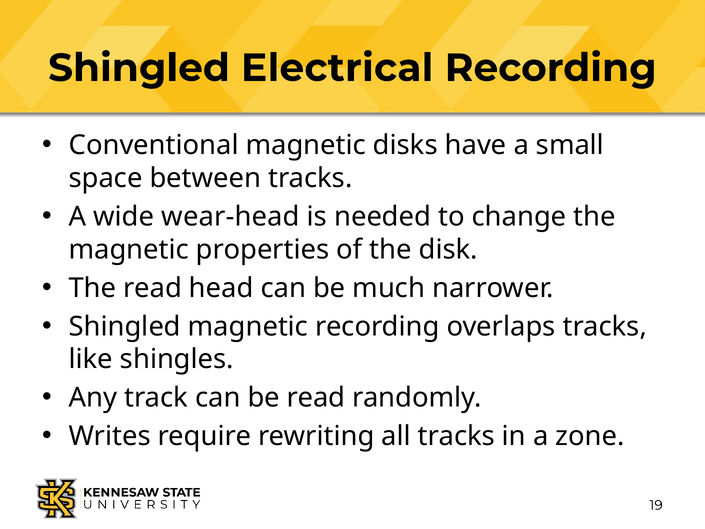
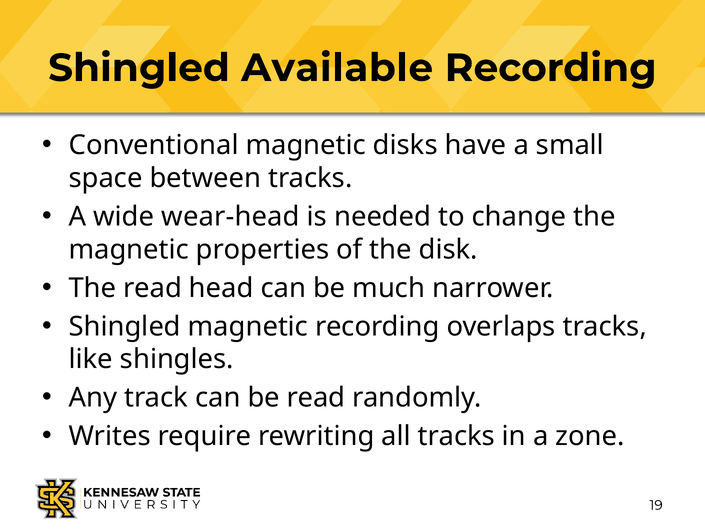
Electrical: Electrical -> Available (337, 68)
